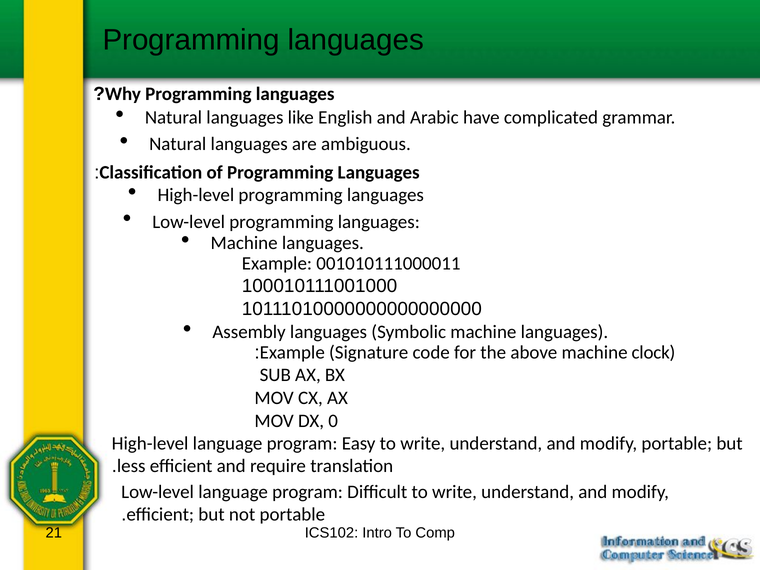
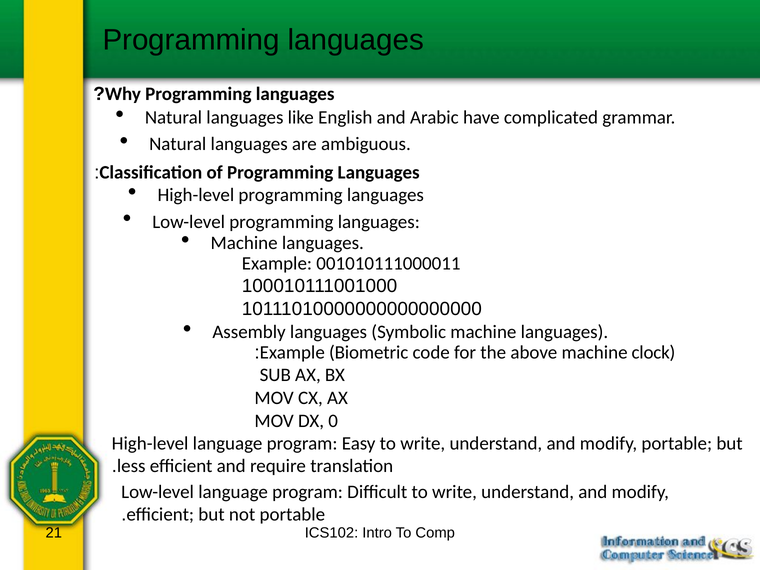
Signature: Signature -> Biometric (369, 352)
